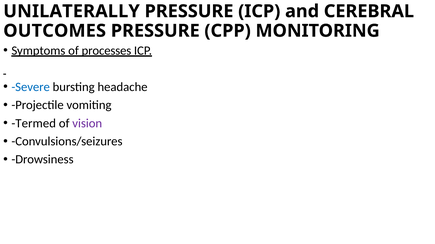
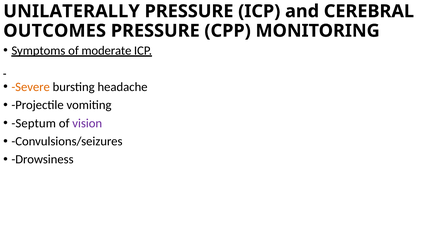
processes: processes -> moderate (106, 51)
Severe colour: blue -> orange (31, 87)
Termed: Termed -> Septum (34, 124)
